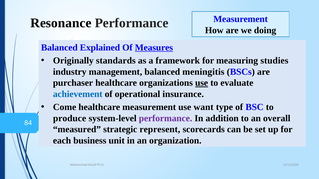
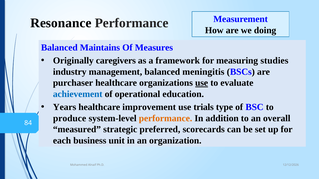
Explained: Explained -> Maintains (100, 48)
Measures underline: present -> none (154, 48)
standards: standards -> caregivers (116, 61)
insurance: insurance -> education (183, 94)
Come: Come -> Years (65, 107)
healthcare measurement: measurement -> improvement (149, 107)
want: want -> trials (204, 107)
performance colour: purple -> orange (166, 119)
represent: represent -> preferred (160, 130)
